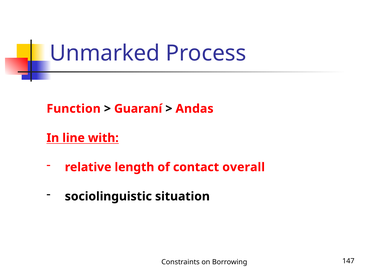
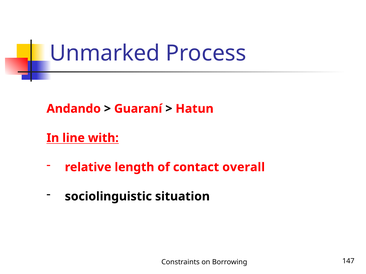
Function: Function -> Andando (74, 109)
Andas: Andas -> Hatun (195, 109)
